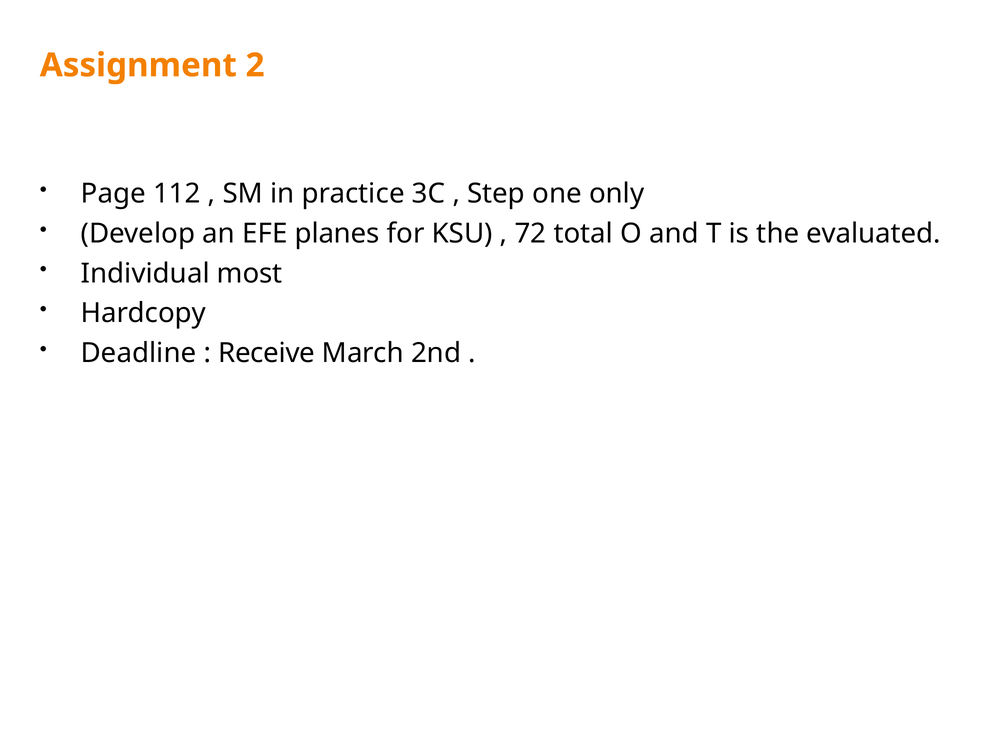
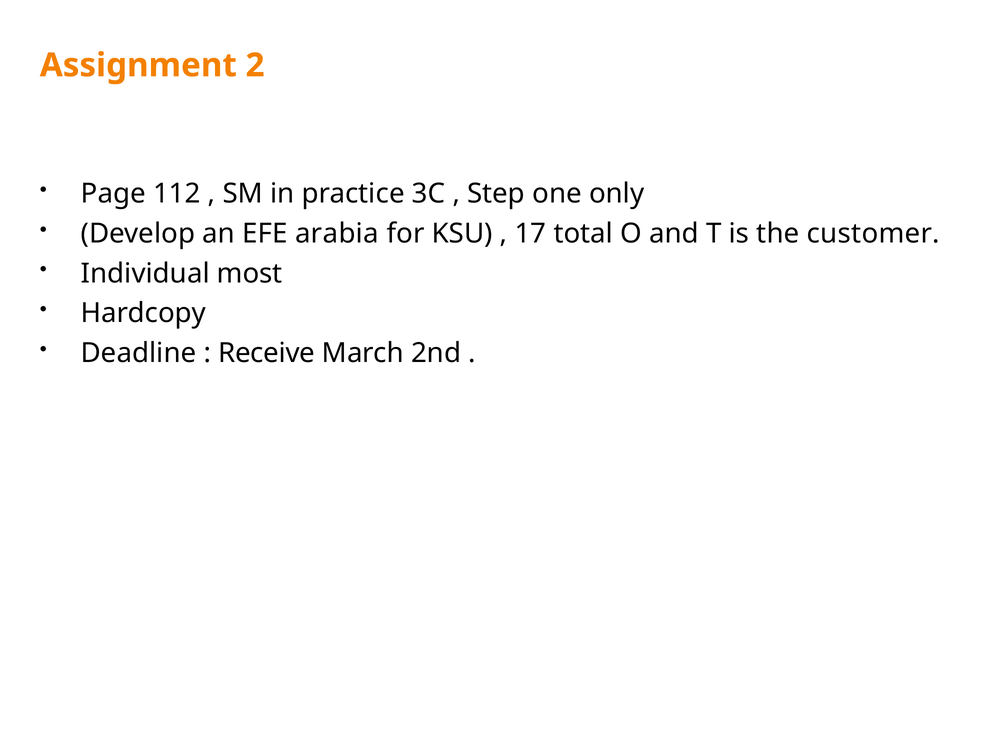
planes: planes -> arabia (337, 234)
72: 72 -> 17 (530, 234)
evaluated: evaluated -> customer (873, 234)
